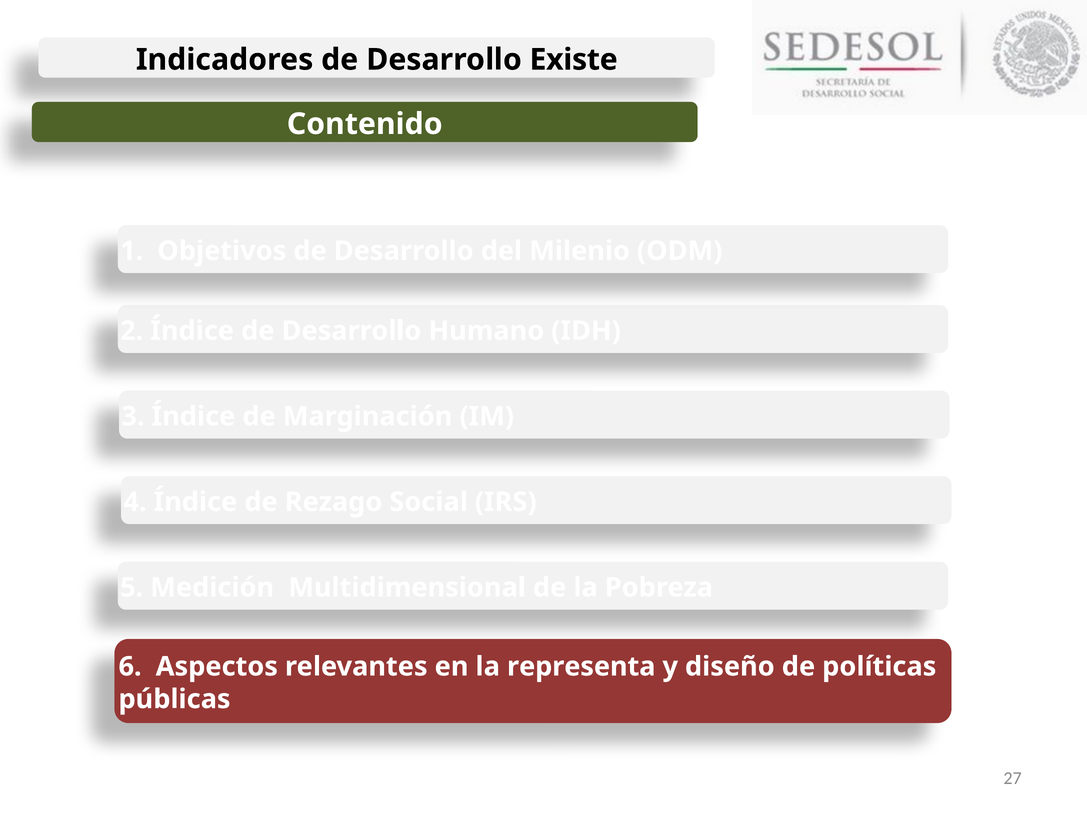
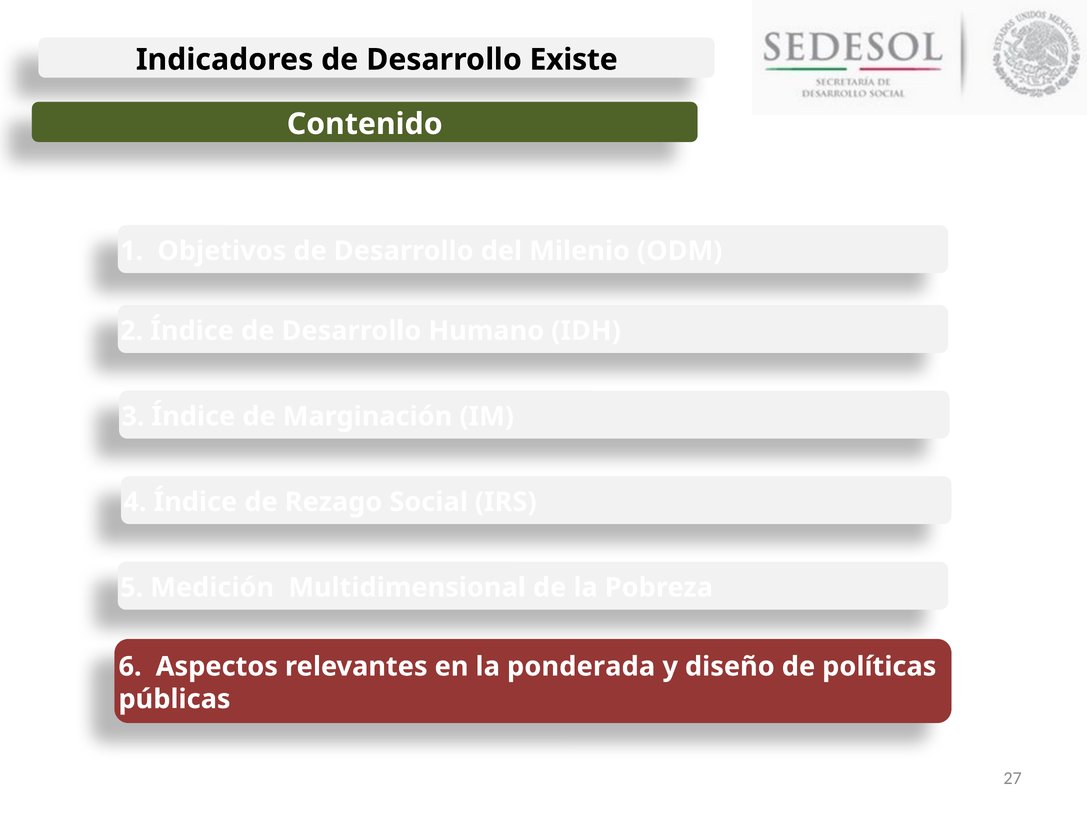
representa: representa -> ponderada (581, 667)
